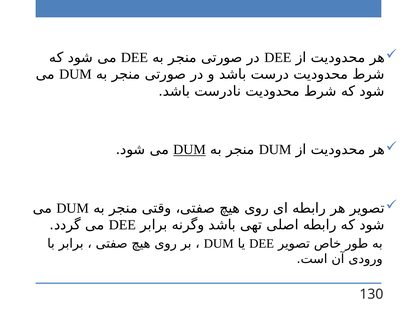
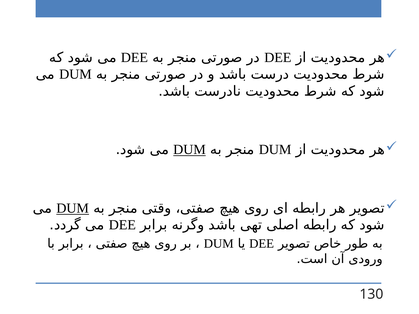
DUM underline: none -> present (73, 208)
